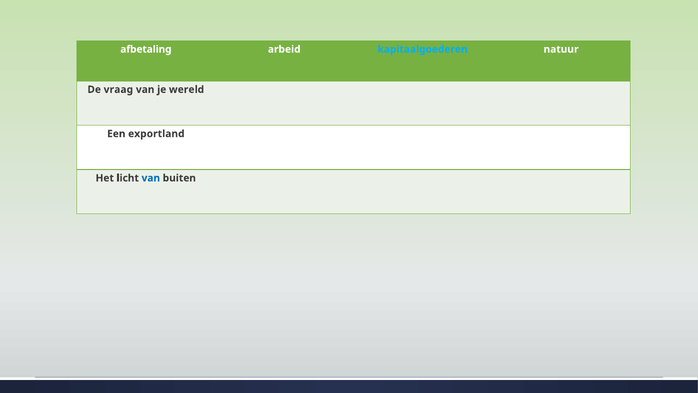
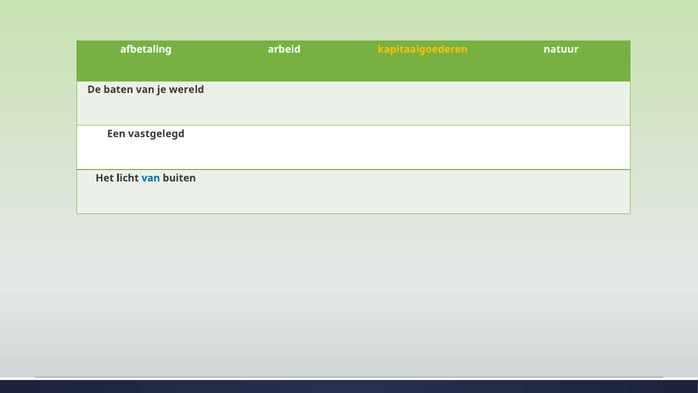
kapitaalgoederen colour: light blue -> yellow (423, 49)
vraag: vraag -> baten (118, 89)
exportland: exportland -> vastgelegd (156, 134)
